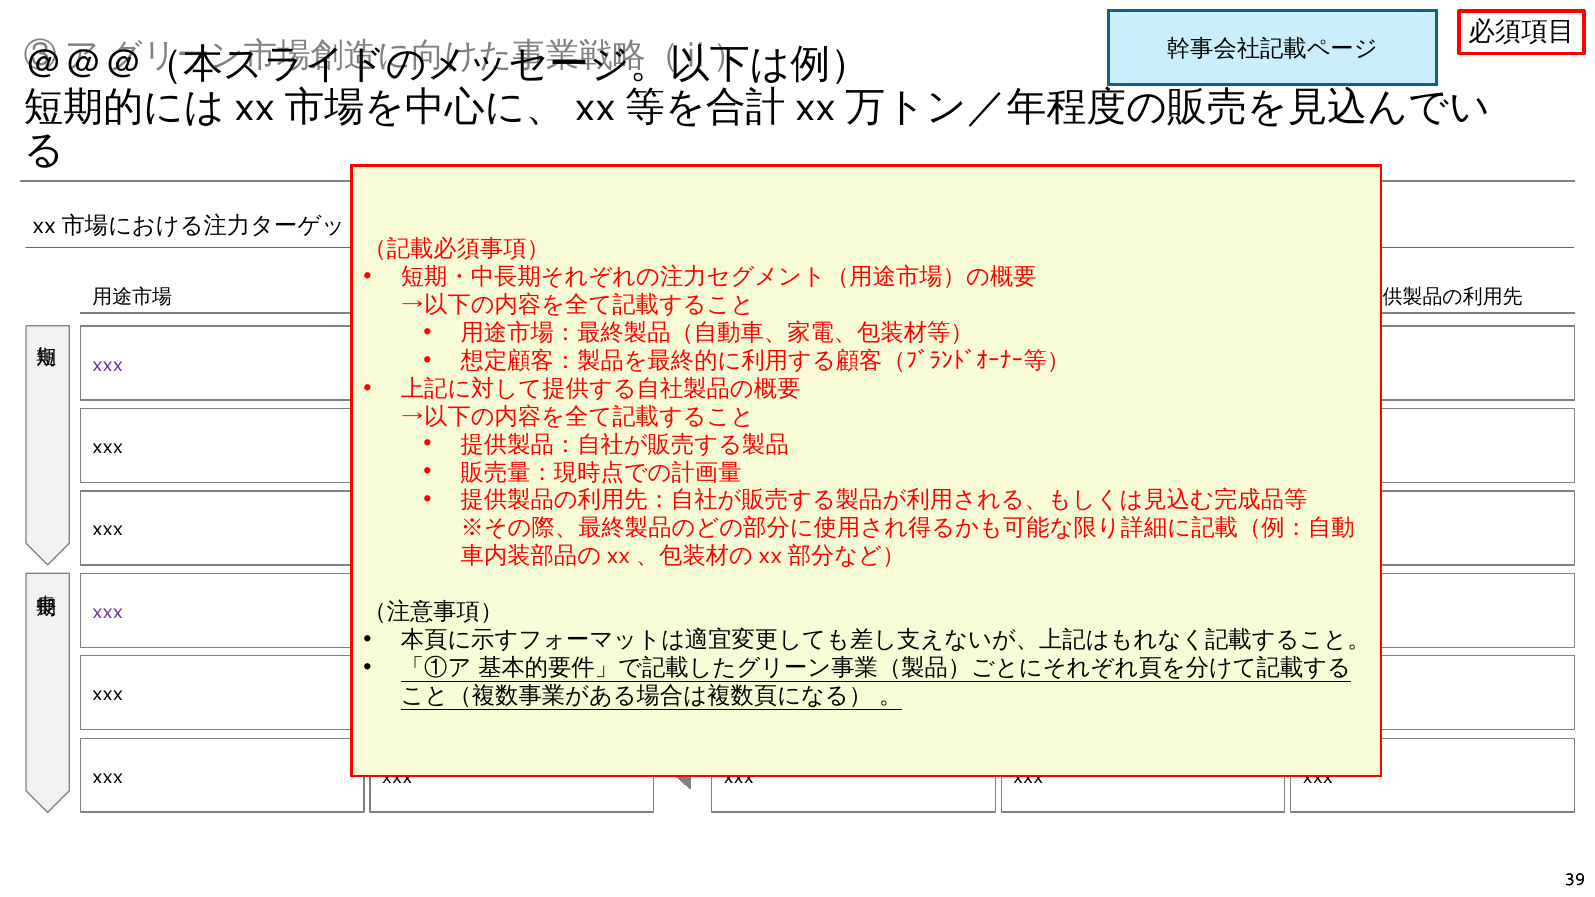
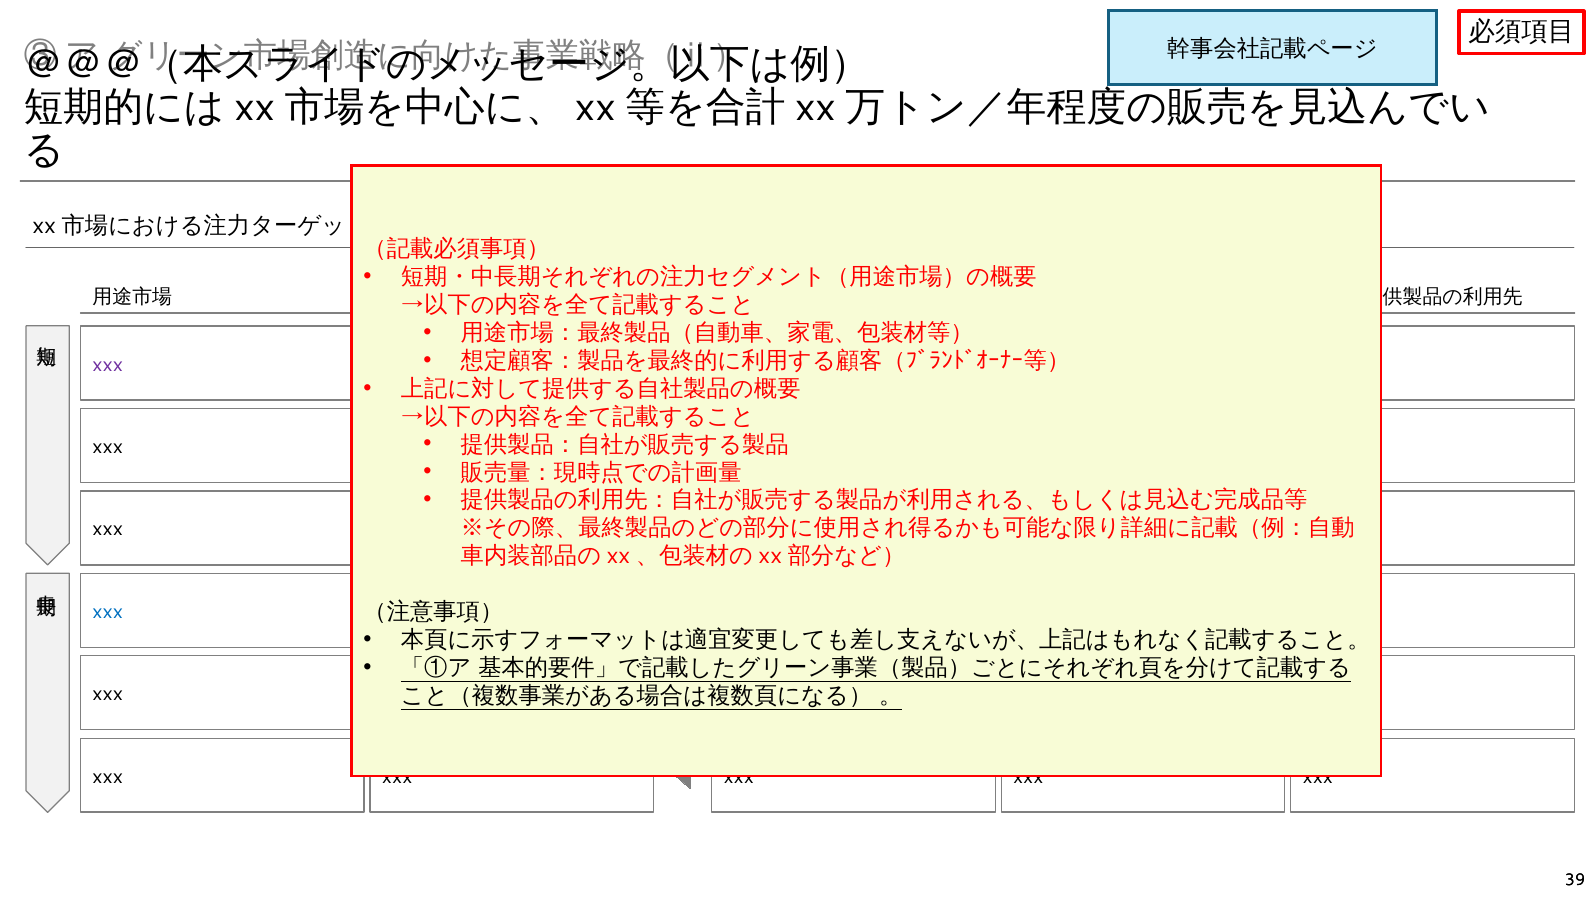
xxx colour: purple -> blue (108, 612)
